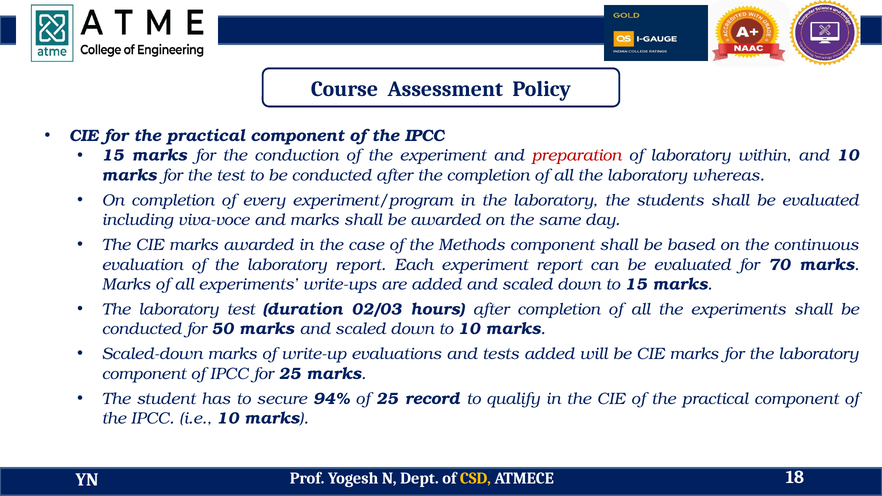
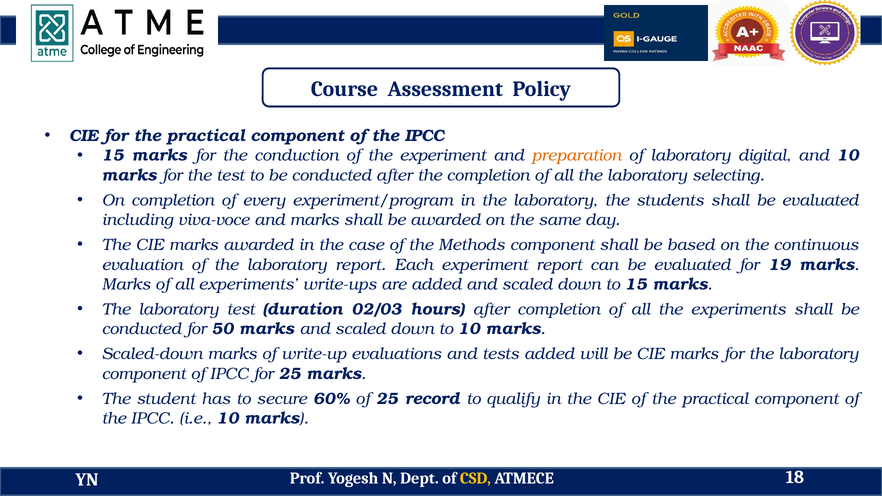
preparation colour: red -> orange (577, 156)
within: within -> digital (765, 156)
whereas: whereas -> selecting (728, 175)
70: 70 -> 19 (779, 265)
94%: 94% -> 60% (331, 399)
